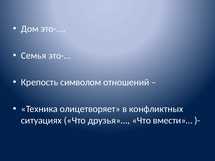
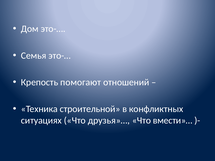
символом: символом -> помогают (81, 82)
олицетворяет: олицетворяет -> строительной (90, 109)
